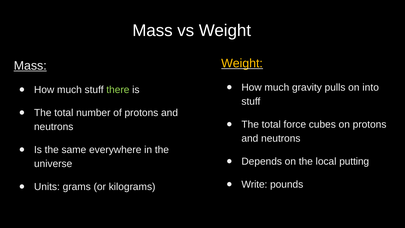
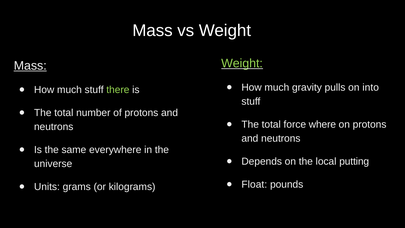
Weight colour: yellow -> light green (242, 63)
cubes: cubes -> where (322, 124)
Write: Write -> Float (254, 184)
